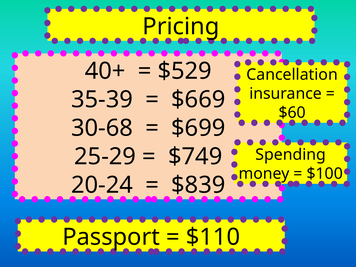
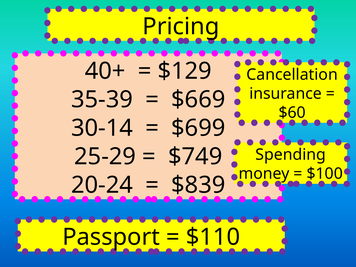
$529: $529 -> $129 (185, 71)
30-68: 30-68 -> 30-14 (102, 128)
